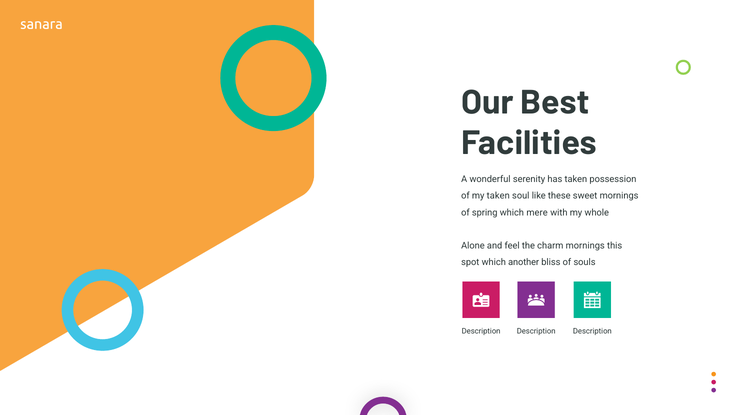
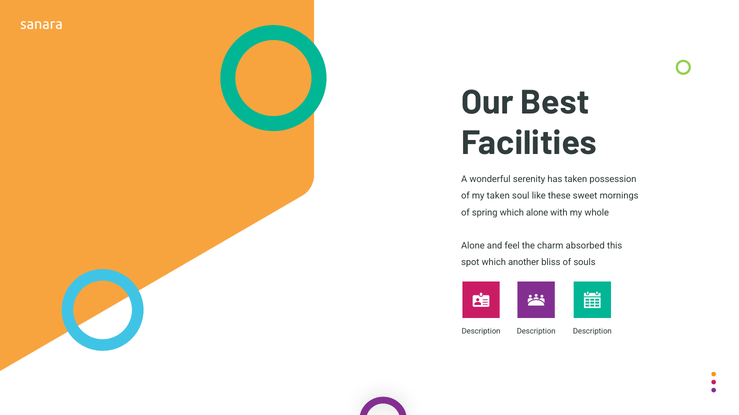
which mere: mere -> alone (537, 213)
charm mornings: mornings -> absorbed (585, 246)
